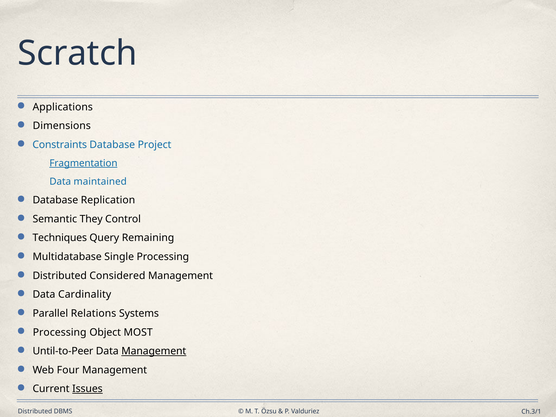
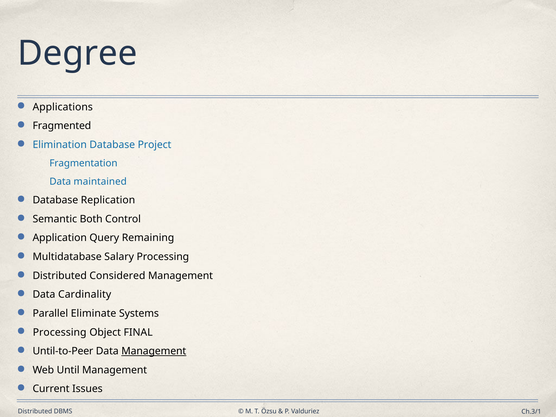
Scratch: Scratch -> Degree (77, 53)
Dimensions: Dimensions -> Fragmented (62, 126)
Constraints: Constraints -> Elimination (60, 145)
Fragmentation underline: present -> none (83, 163)
They: They -> Both (91, 219)
Techniques: Techniques -> Application (60, 238)
Single: Single -> Salary (119, 257)
Relations: Relations -> Eliminate (94, 313)
MOST: MOST -> FINAL (138, 332)
Four: Four -> Until (68, 370)
Issues underline: present -> none (87, 389)
